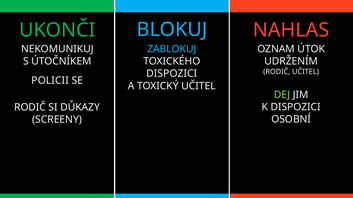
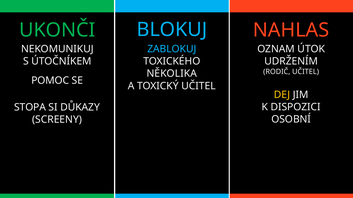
DISPOZICI: DISPOZICI -> NĚKOLIKA (172, 74)
POLICII: POLICII -> POMOC (50, 81)
DEJ colour: light green -> yellow (282, 95)
RODIČ: RODIČ -> STOPA (30, 107)
